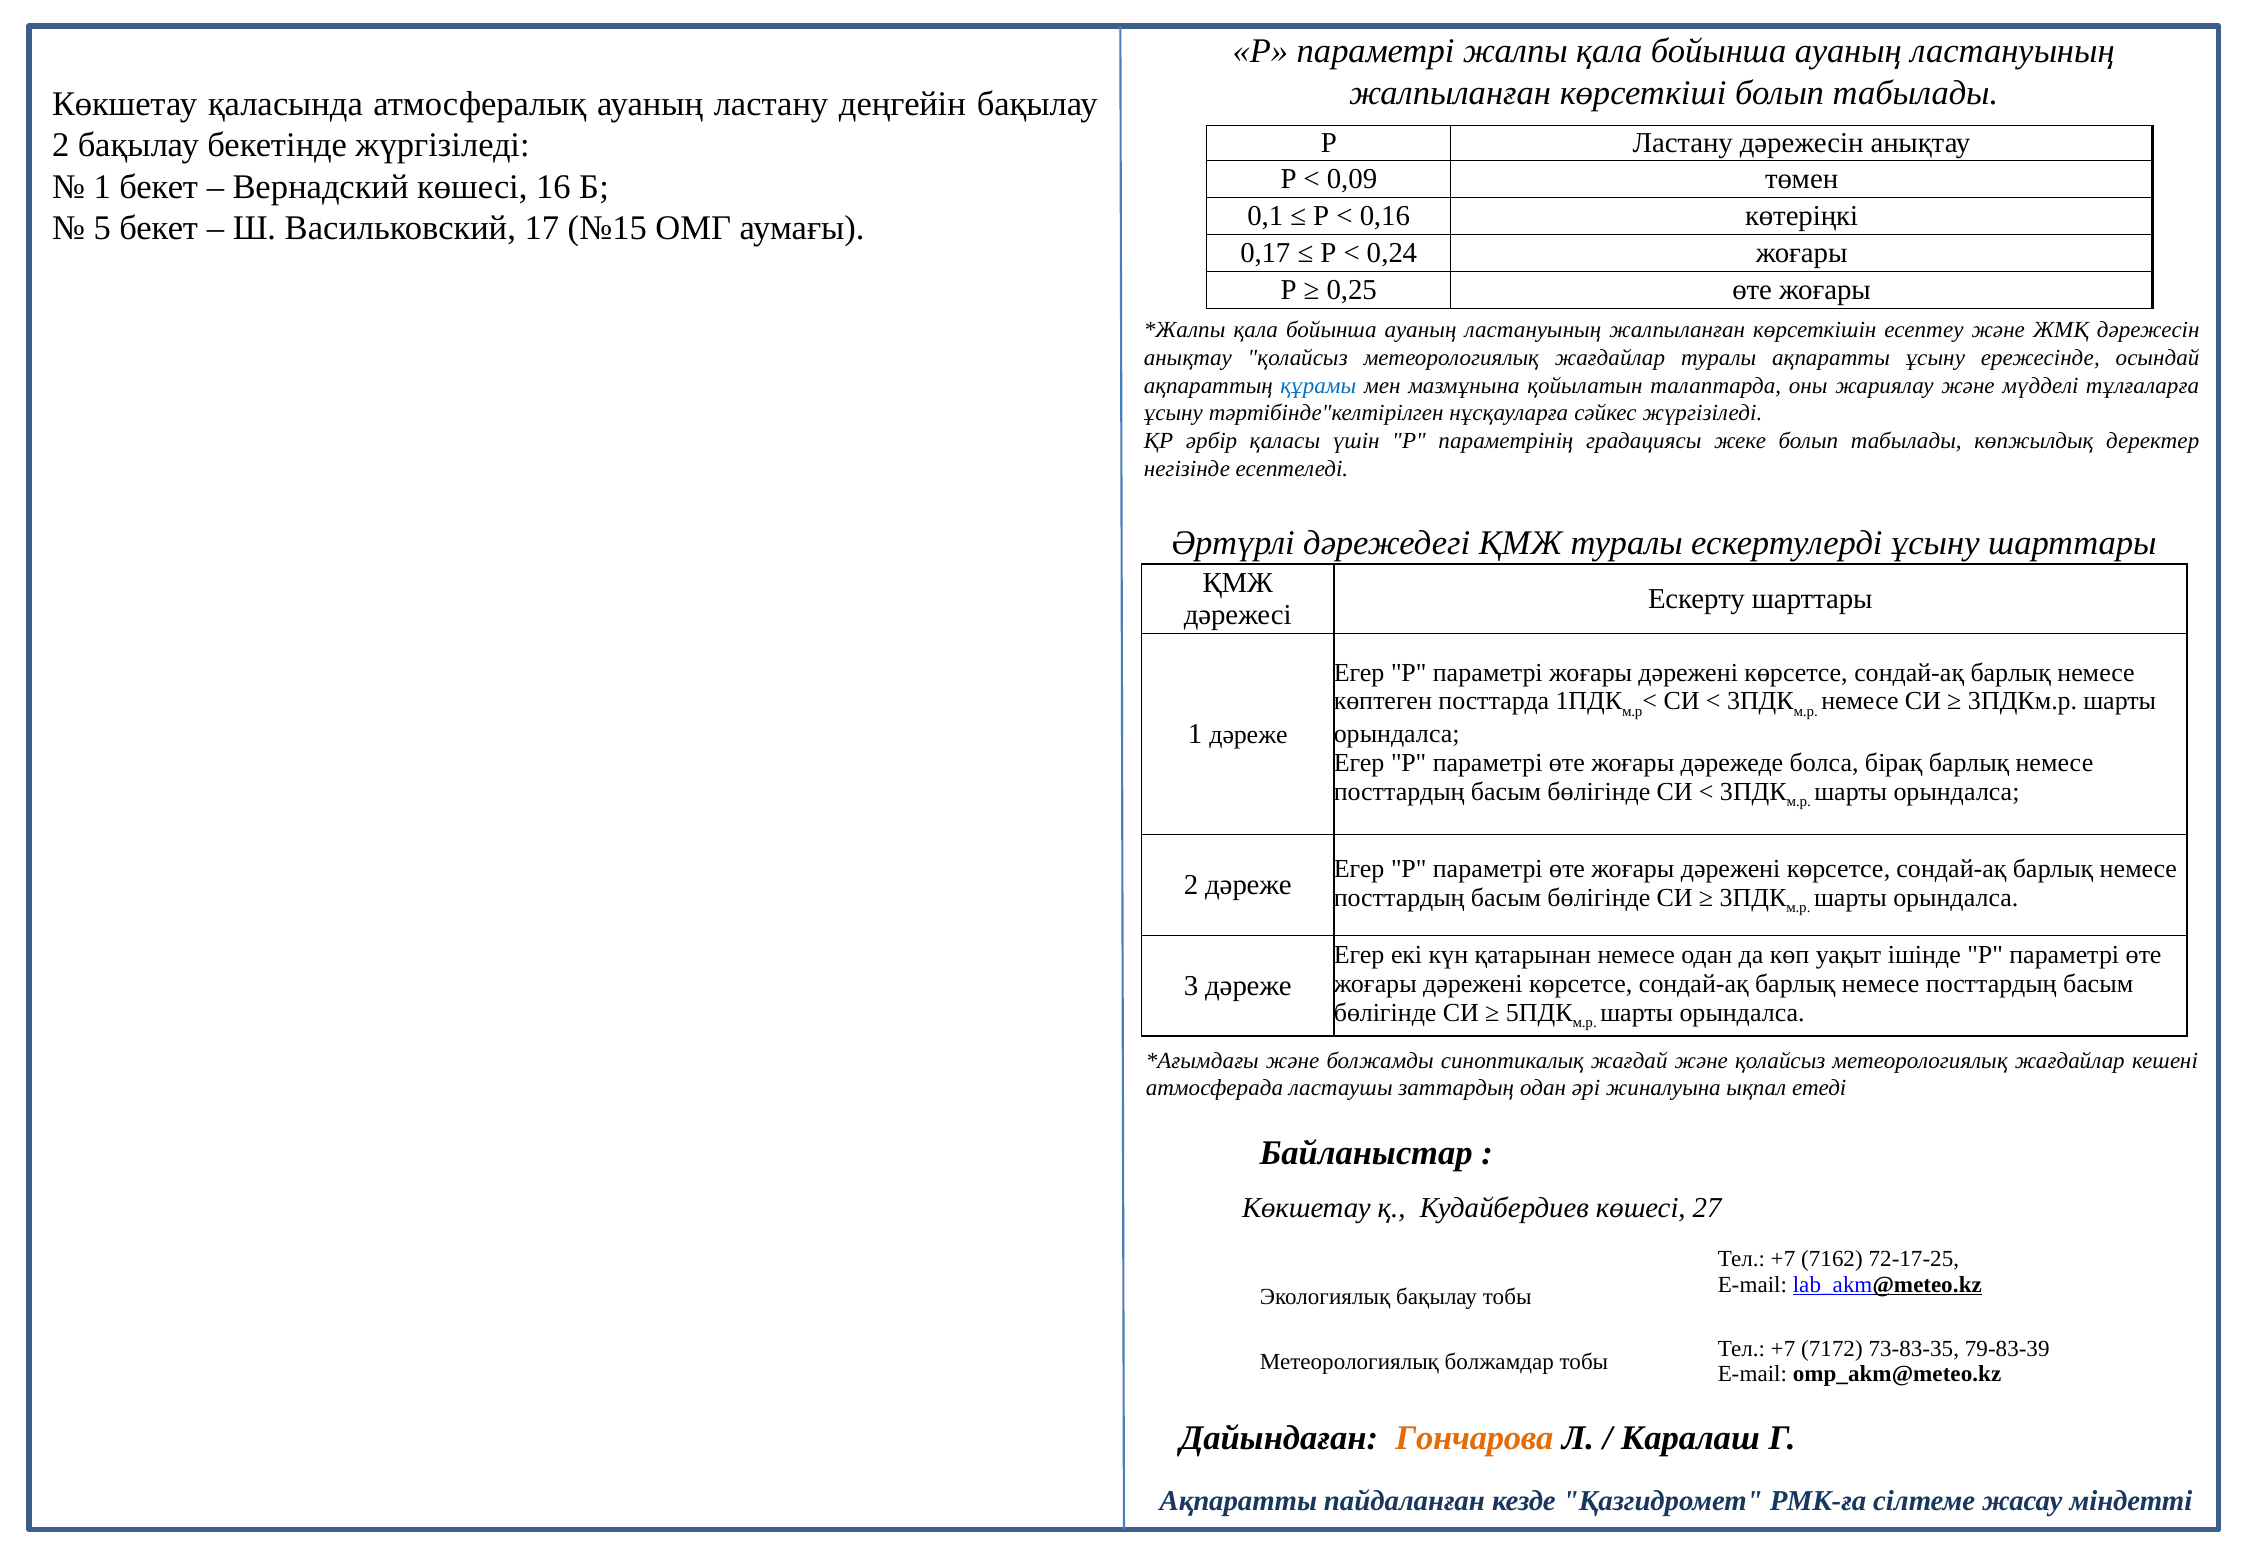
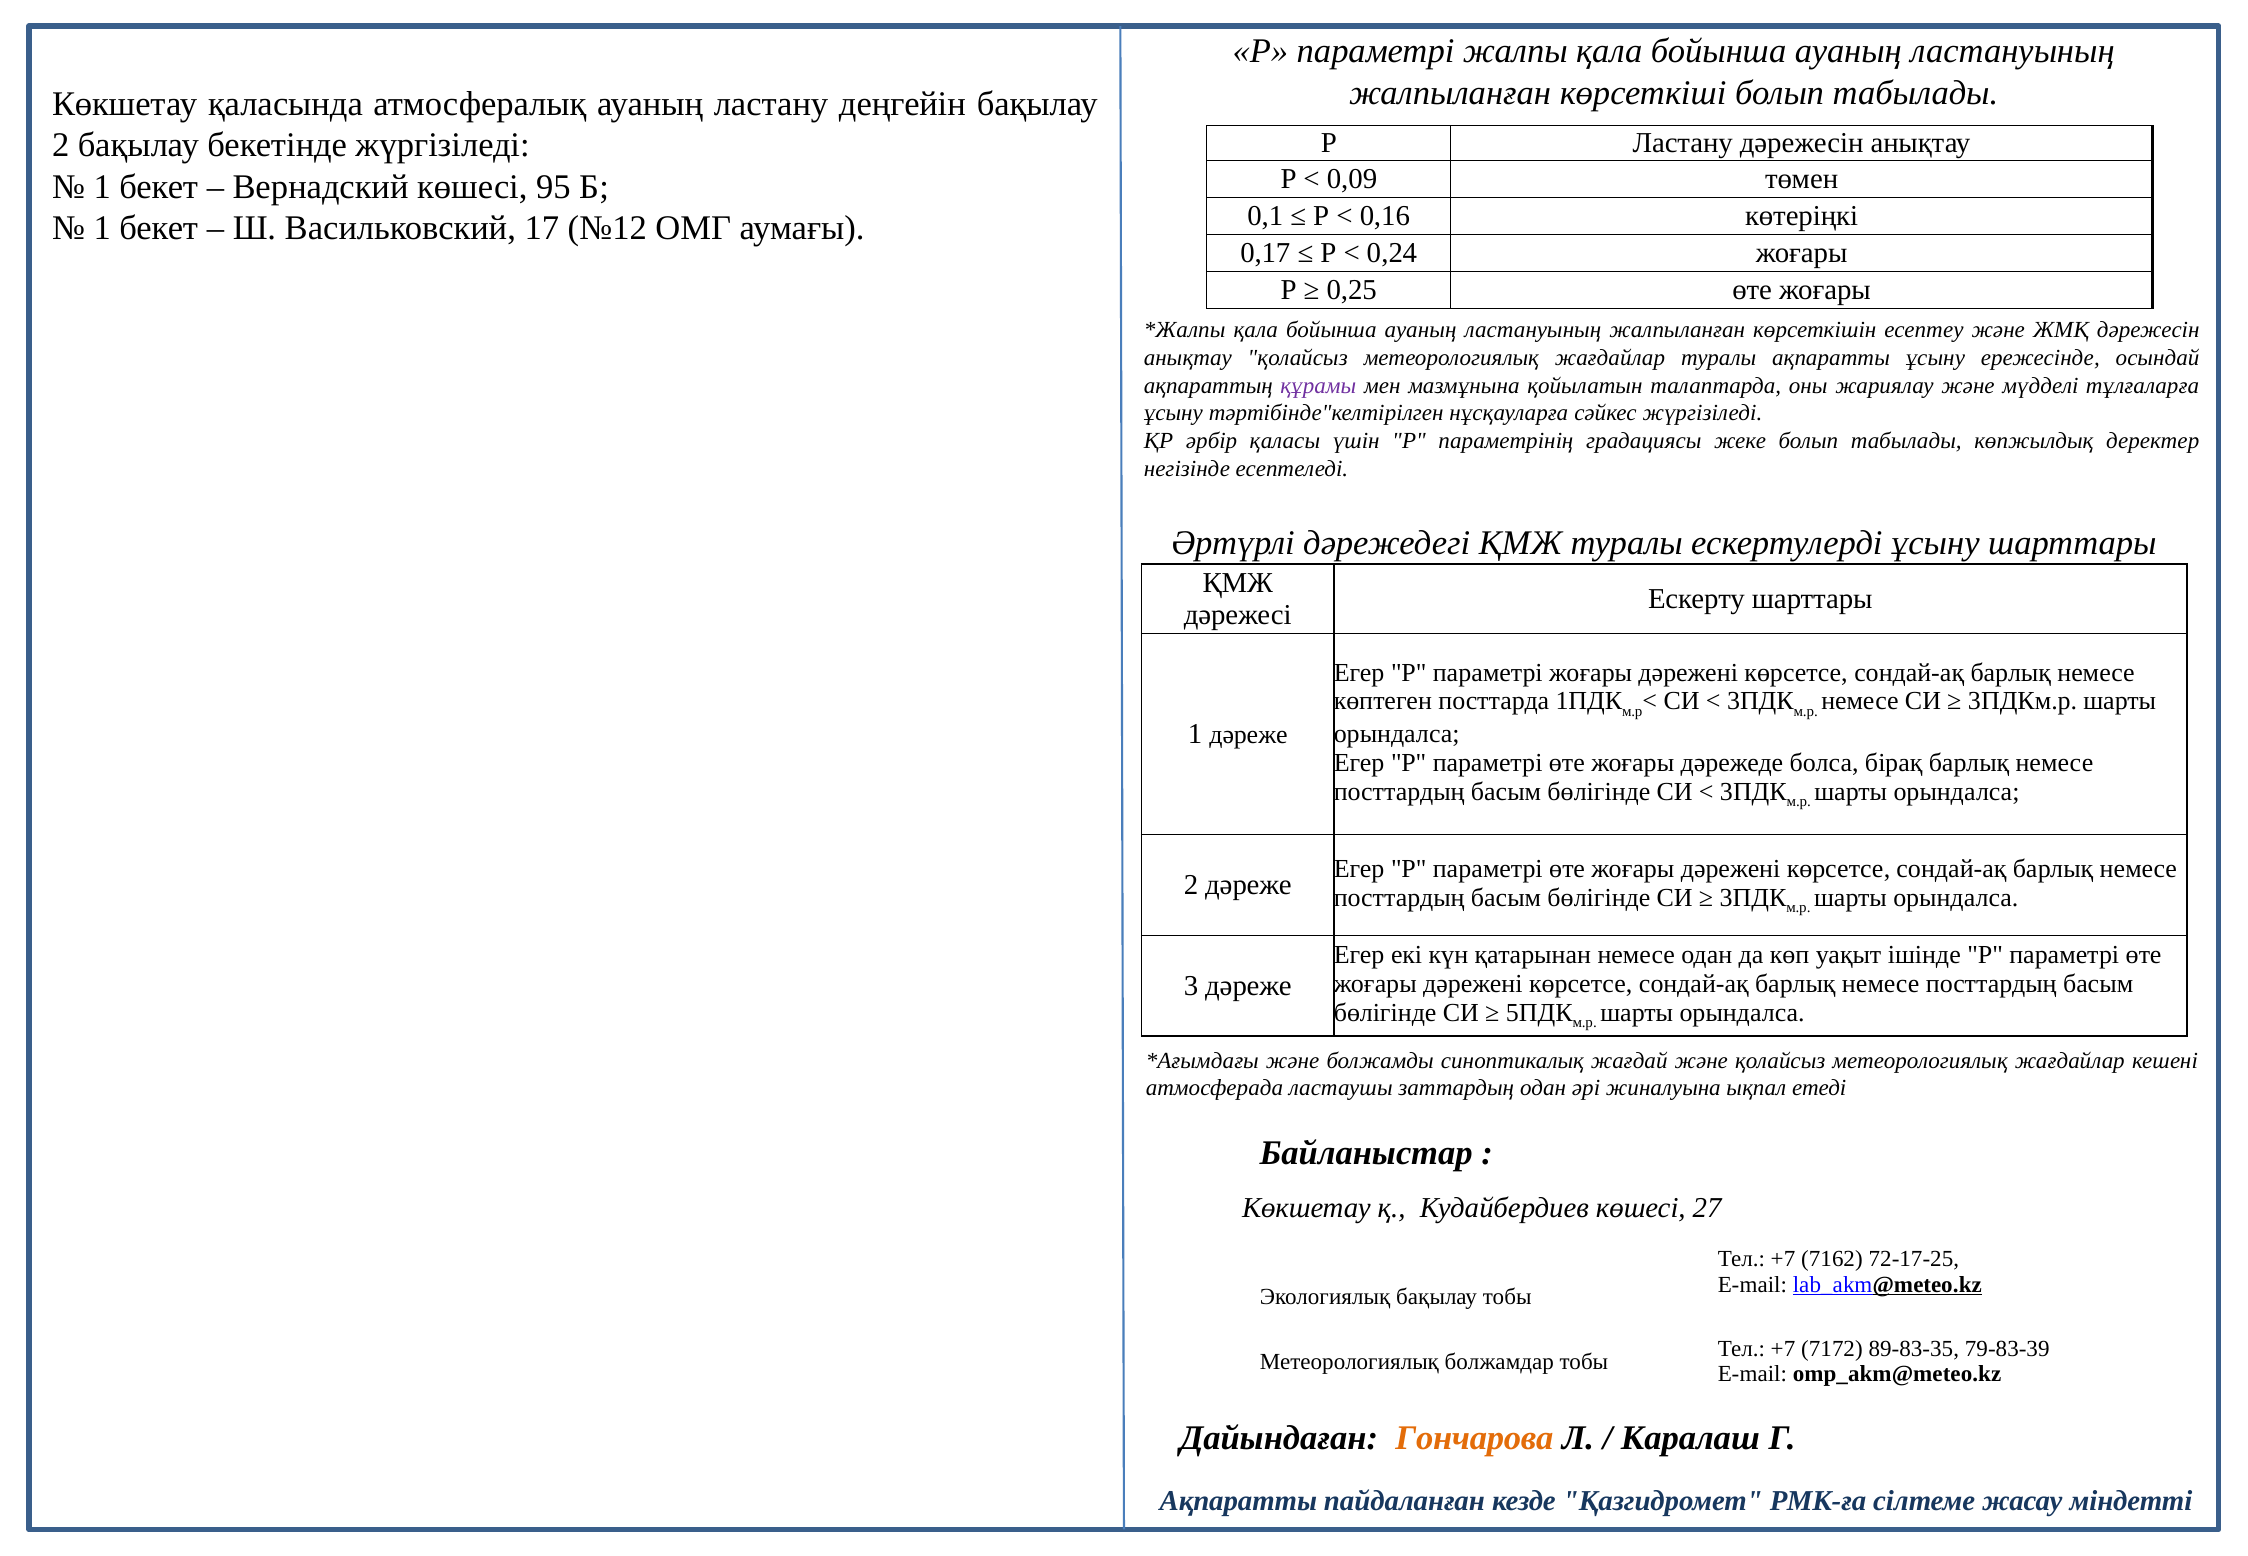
16: 16 -> 95 (553, 187)
5: 5 -> 1 (102, 228)
№15: №15 -> №12 (607, 228)
құрамы colour: blue -> purple (1318, 386)
73-83-35: 73-83-35 -> 89-83-35 (1914, 1349)
